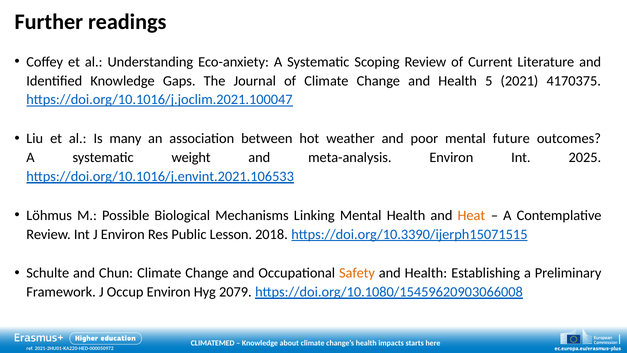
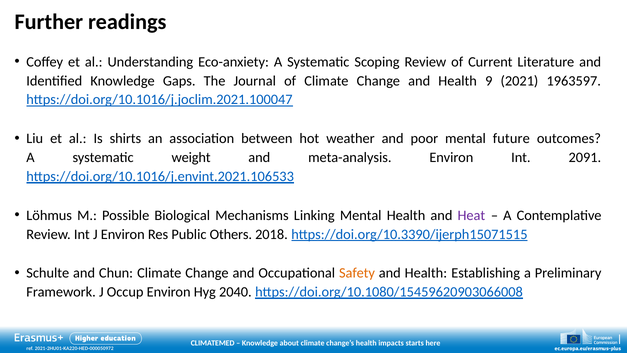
5: 5 -> 9 (489, 81)
4170375: 4170375 -> 1963597 (574, 81)
many: many -> shirts (125, 138)
2025: 2025 -> 2091 (585, 157)
Heat colour: orange -> purple (471, 215)
Lesson: Lesson -> Others (231, 234)
2079: 2079 -> 2040 (235, 292)
